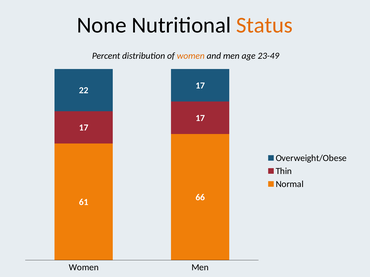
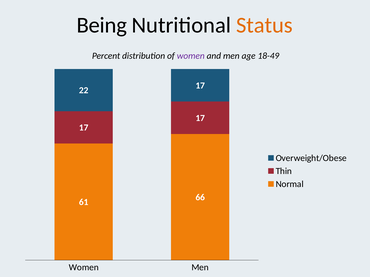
None: None -> Being (102, 25)
women colour: orange -> purple (191, 56)
23-49: 23-49 -> 18-49 (268, 56)
